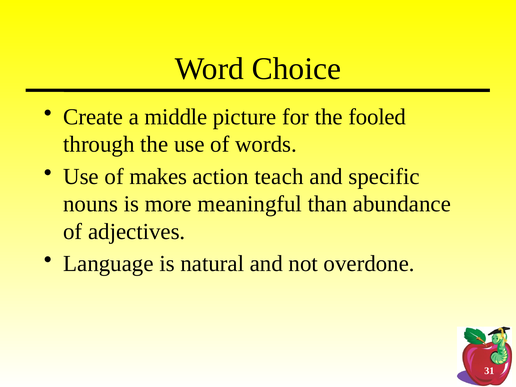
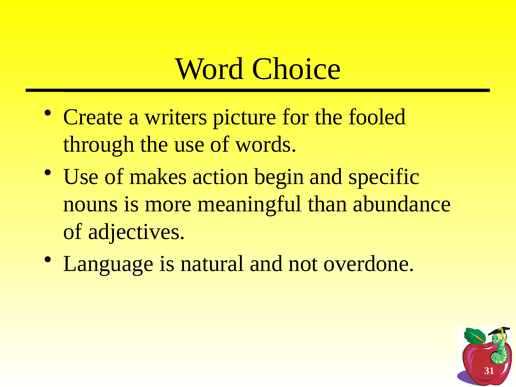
middle: middle -> writers (176, 117)
teach: teach -> begin (279, 176)
